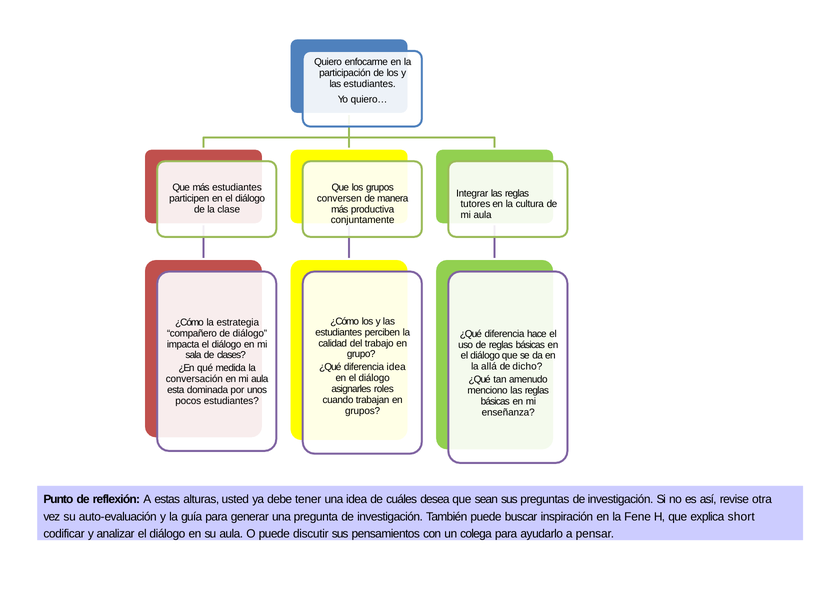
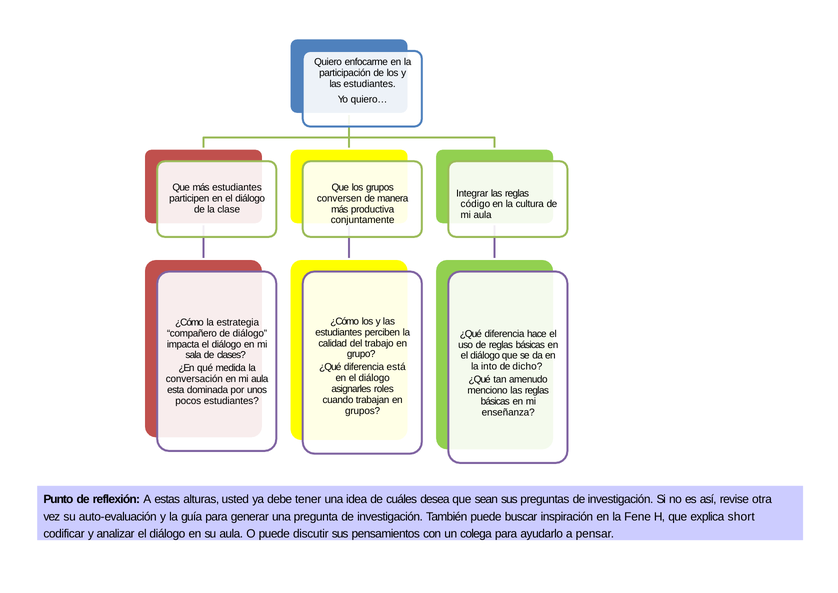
tutores: tutores -> código (475, 204)
allá: allá -> into (489, 366)
diferencia idea: idea -> está (396, 367)
